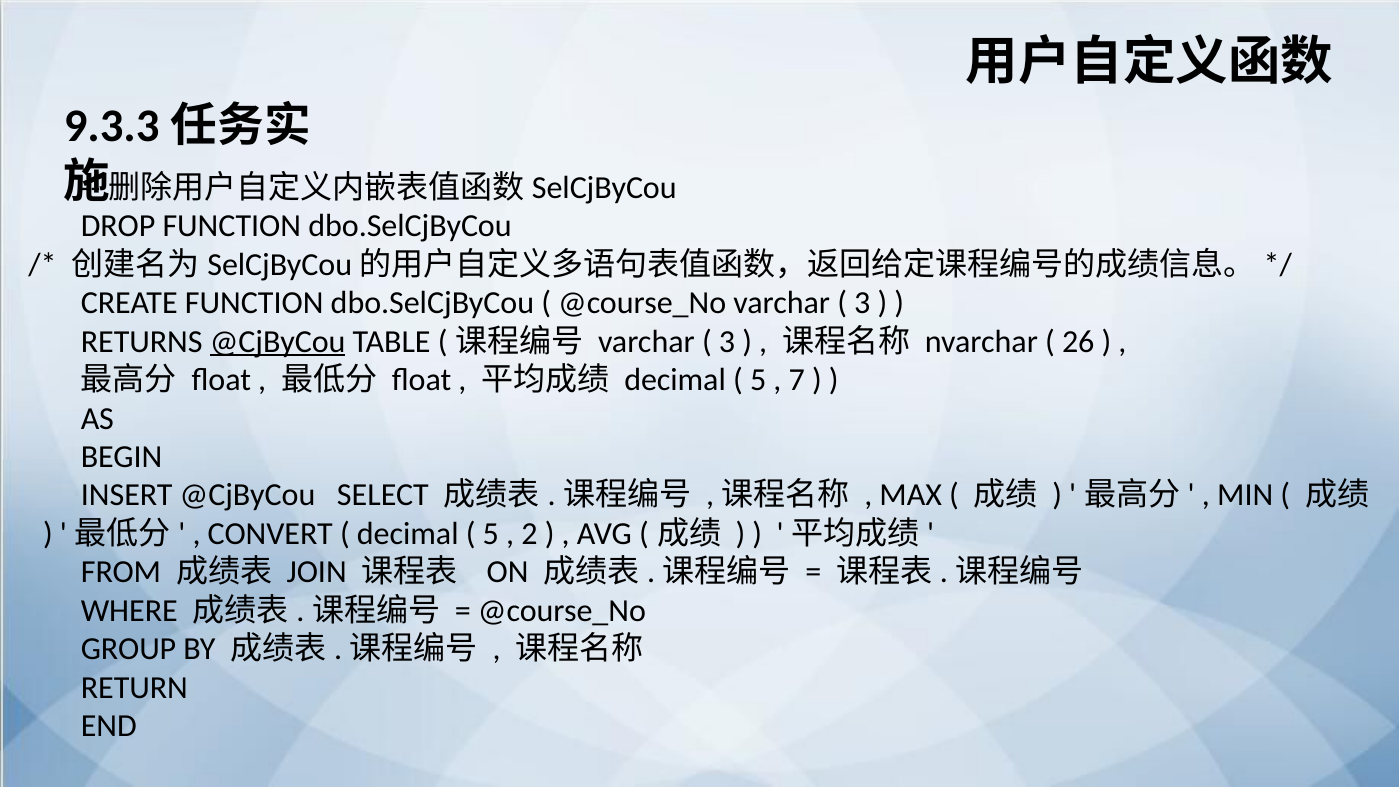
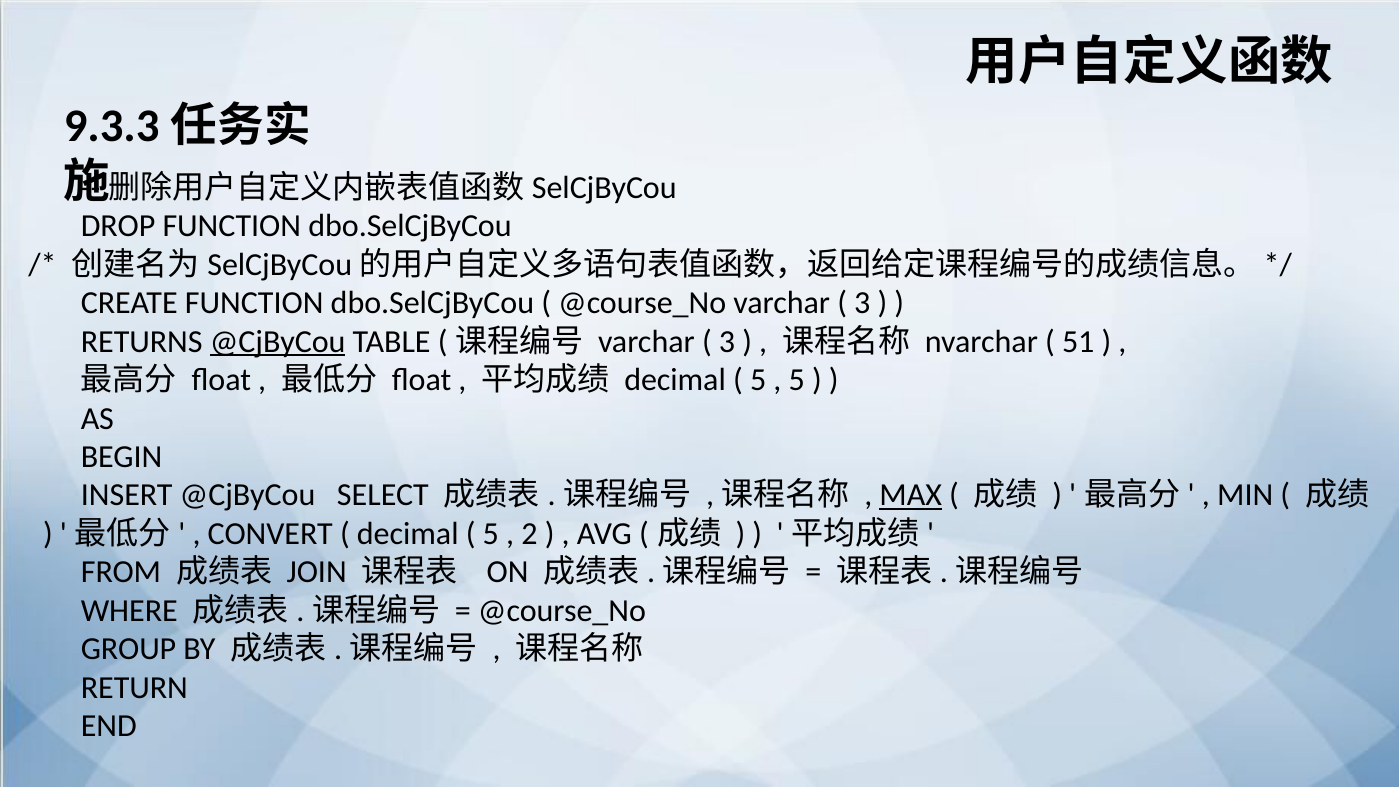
26: 26 -> 51 (1078, 341)
7: 7 -> 5 (797, 380)
MAX underline: none -> present (911, 495)
